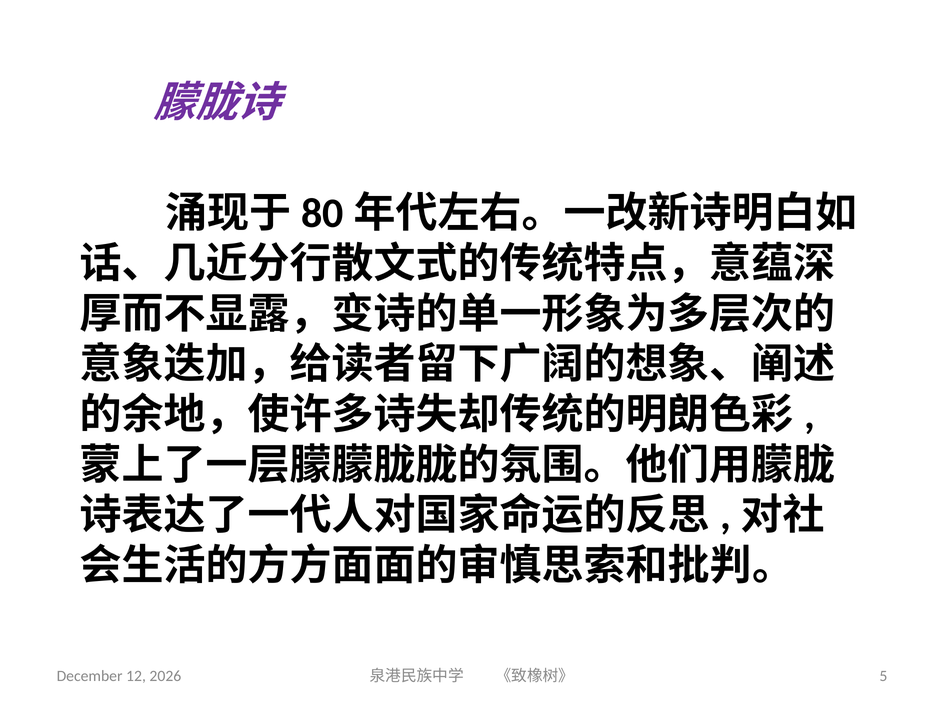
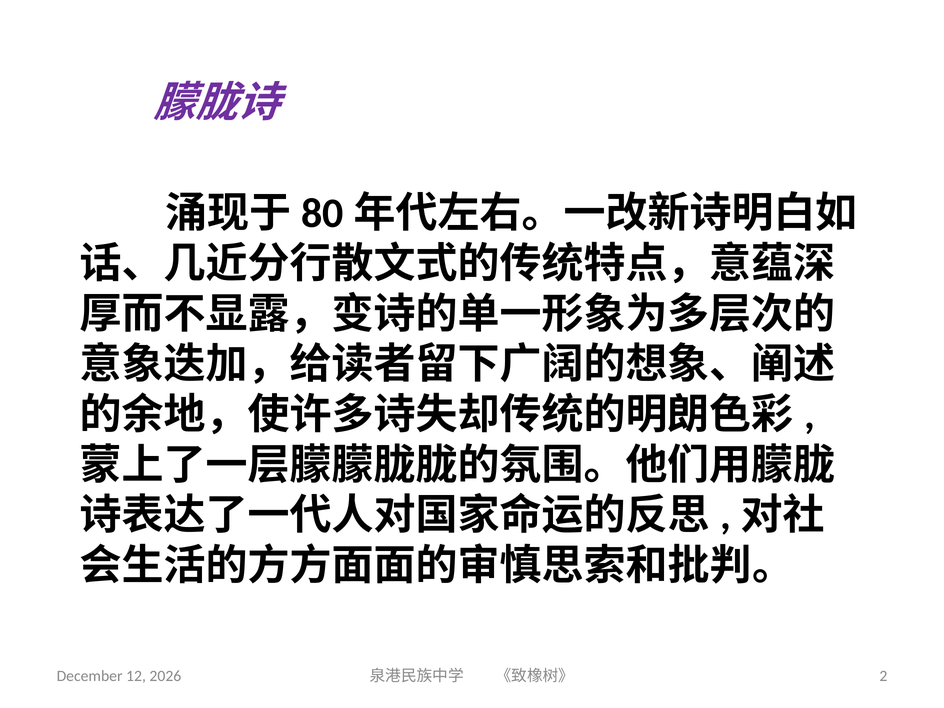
5: 5 -> 2 (883, 676)
